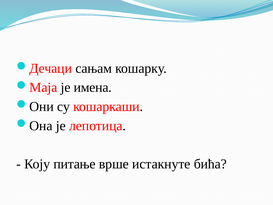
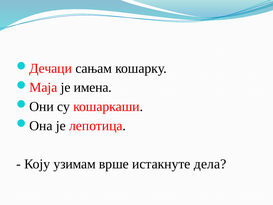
питање: питање -> узимам (75, 164)
бића: бића -> дела (210, 164)
